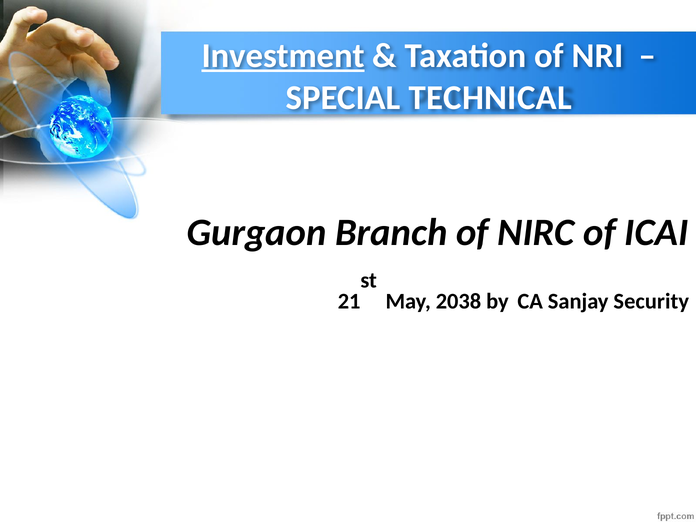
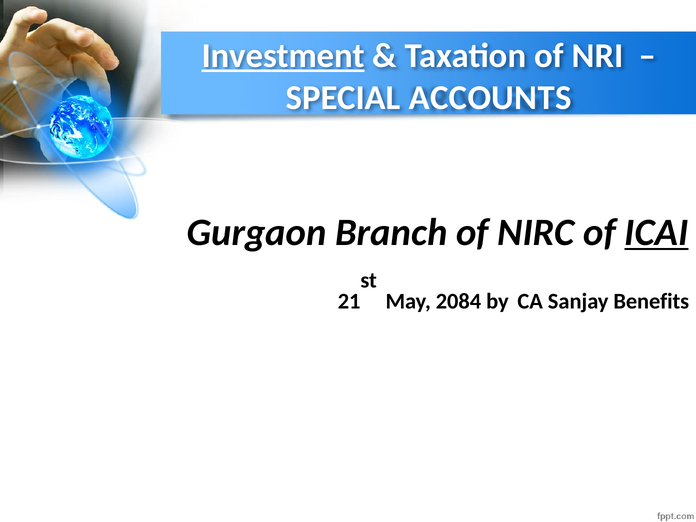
TECHNICAL: TECHNICAL -> ACCOUNTS (490, 98)
ICAI underline: none -> present (656, 232)
2038: 2038 -> 2084 (458, 302)
Security: Security -> Benefits (651, 302)
